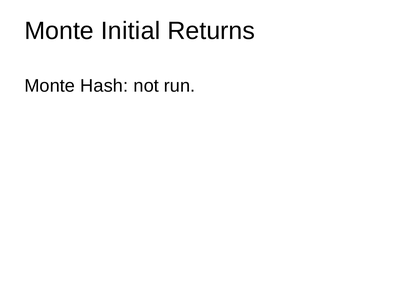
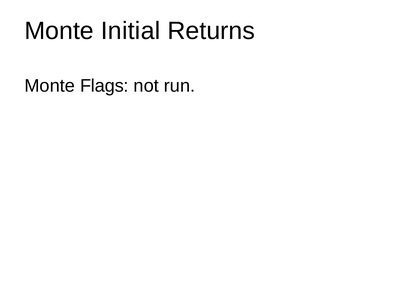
Hash: Hash -> Flags (104, 86)
